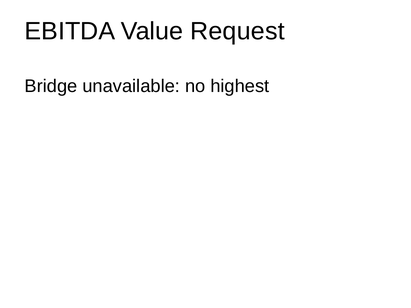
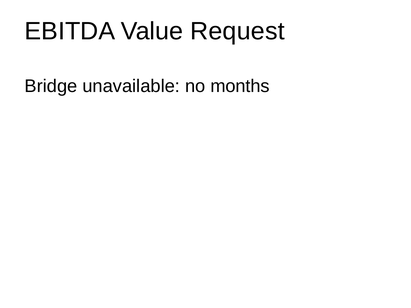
highest: highest -> months (240, 86)
